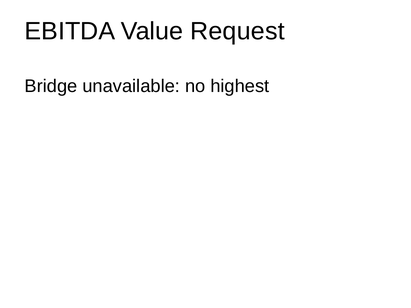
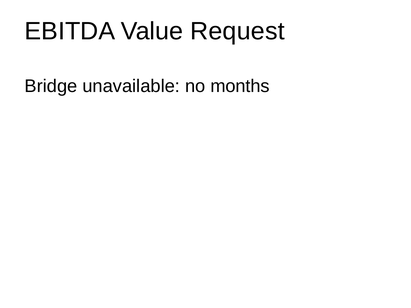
highest: highest -> months (240, 86)
